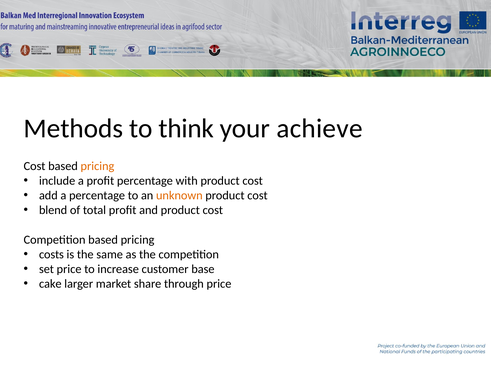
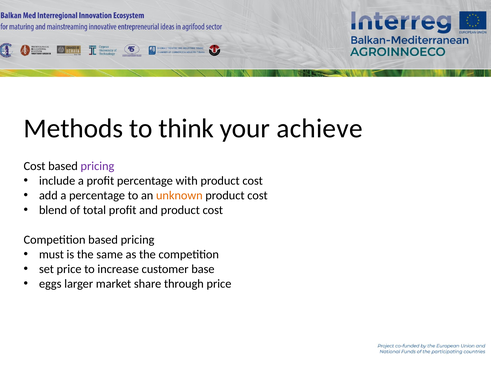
pricing colour: orange -> purple (97, 166)
costs: costs -> must (51, 255)
cake: cake -> eggs (50, 284)
